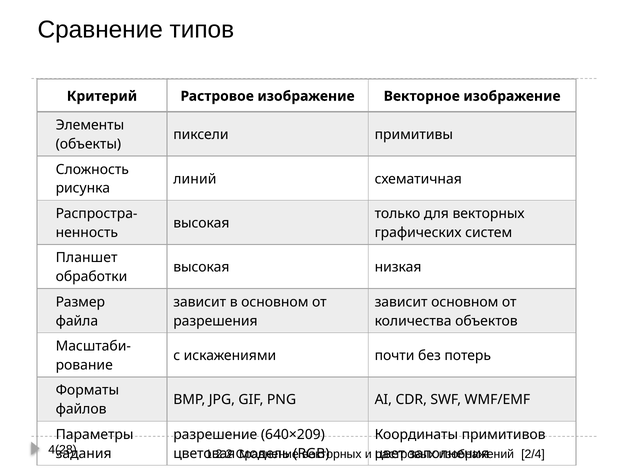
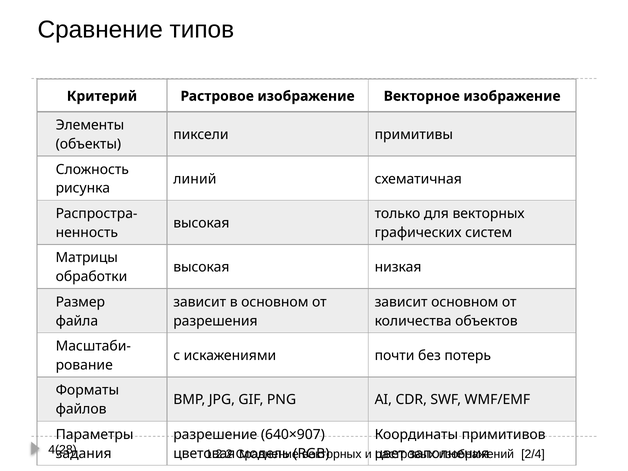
Планшет: Планшет -> Матрицы (87, 258)
640×209: 640×209 -> 640×907 (293, 435)
